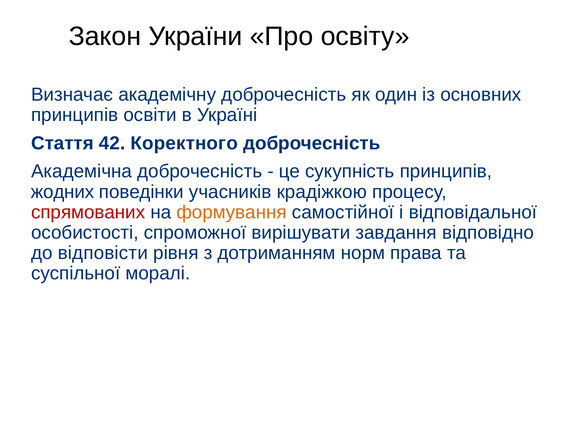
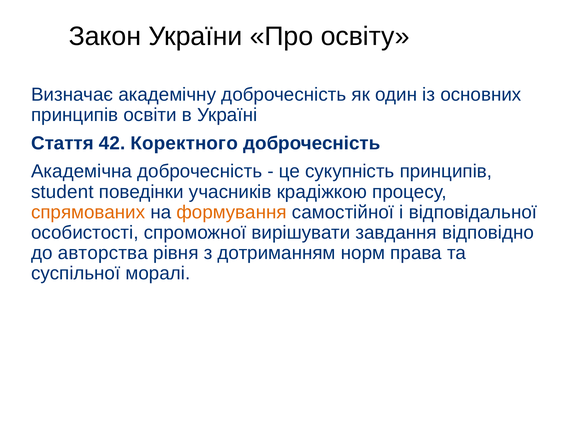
жодних: жодних -> student (62, 192)
спрямованих colour: red -> orange (88, 212)
відповісти: відповісти -> авторства (103, 253)
